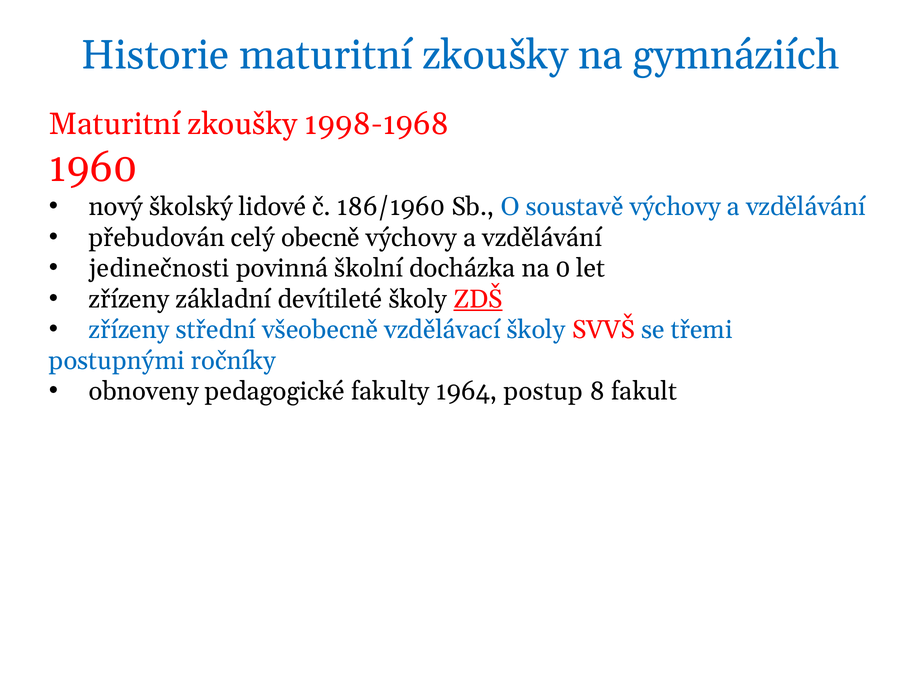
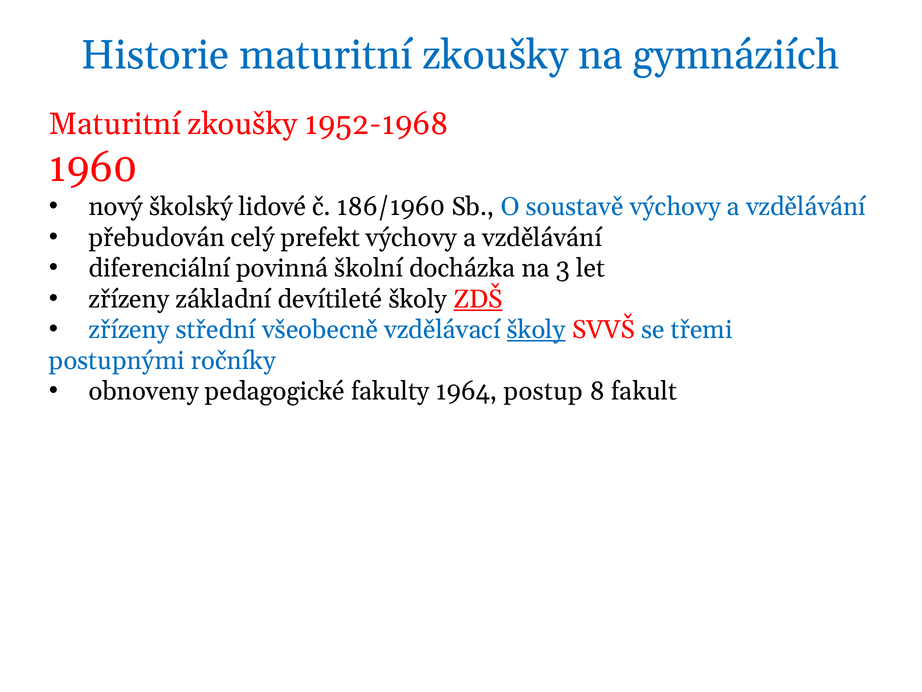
1998-1968: 1998-1968 -> 1952-1968 (377, 124)
obecně: obecně -> prefekt (321, 237)
jedinečnosti: jedinečnosti -> diferenciální (160, 268)
0: 0 -> 3 (563, 268)
školy underline: none -> present (536, 330)
